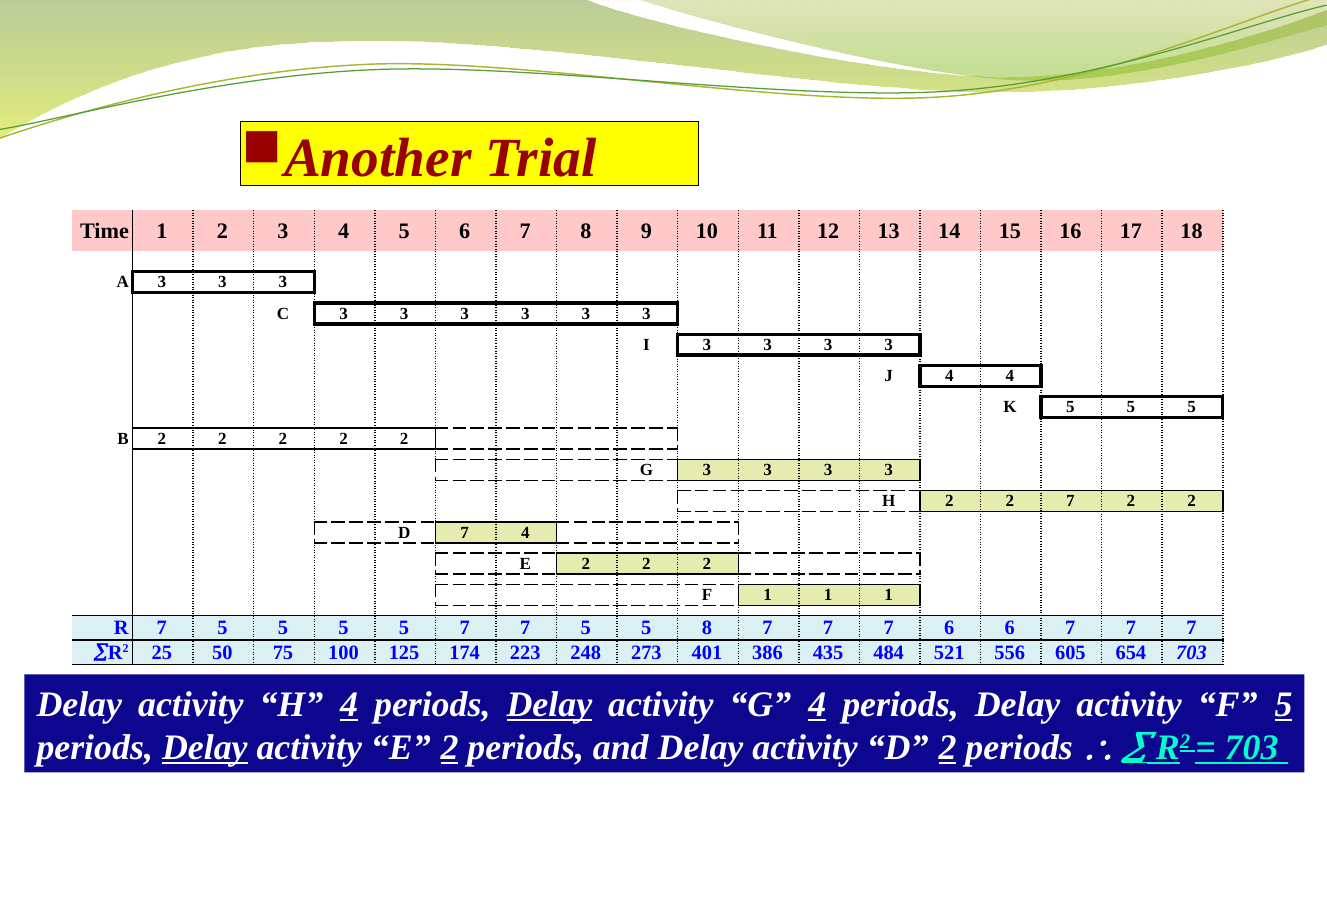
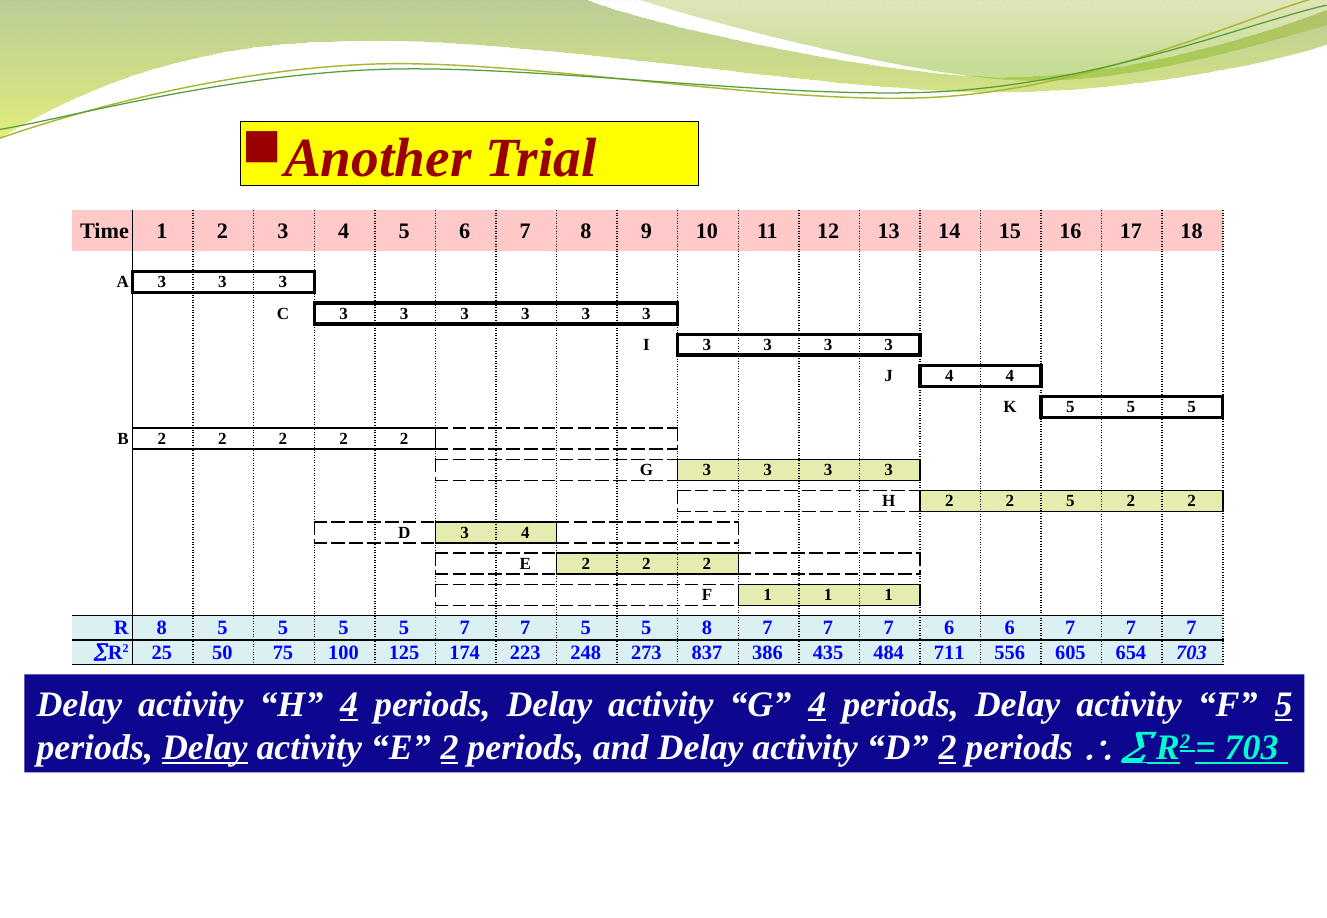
2 7: 7 -> 5 (1070, 502)
D 7: 7 -> 3 (465, 533)
R 7: 7 -> 8 (162, 628)
401: 401 -> 837 (707, 654)
521: 521 -> 711 (949, 654)
Delay underline: present -> none (549, 705)
